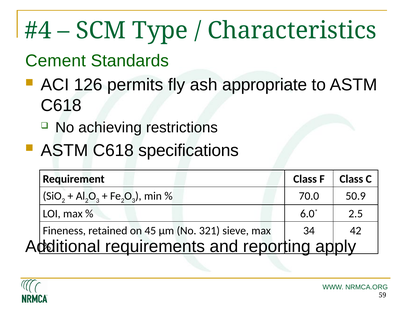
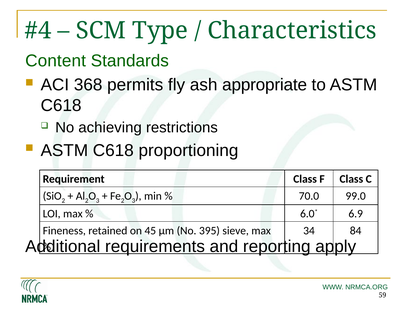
Cement: Cement -> Content (56, 61)
126: 126 -> 368 (88, 85)
specifications: specifications -> proportioning (188, 150)
50.9: 50.9 -> 99.0 (356, 196)
2.5: 2.5 -> 6.9 (356, 213)
321: 321 -> 395 (209, 230)
42: 42 -> 84 (356, 230)
